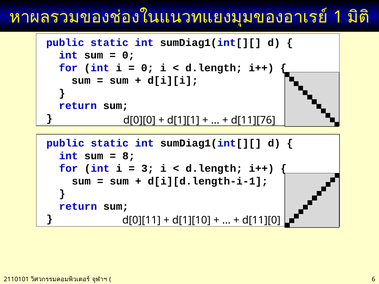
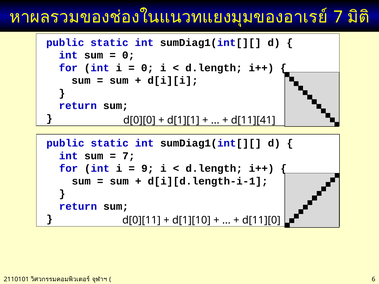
1: 1 -> 7 (338, 17)
d[11][76: d[11][76 -> d[11][41 (253, 120)
8: 8 -> 7 (129, 156)
3: 3 -> 9 (148, 169)
